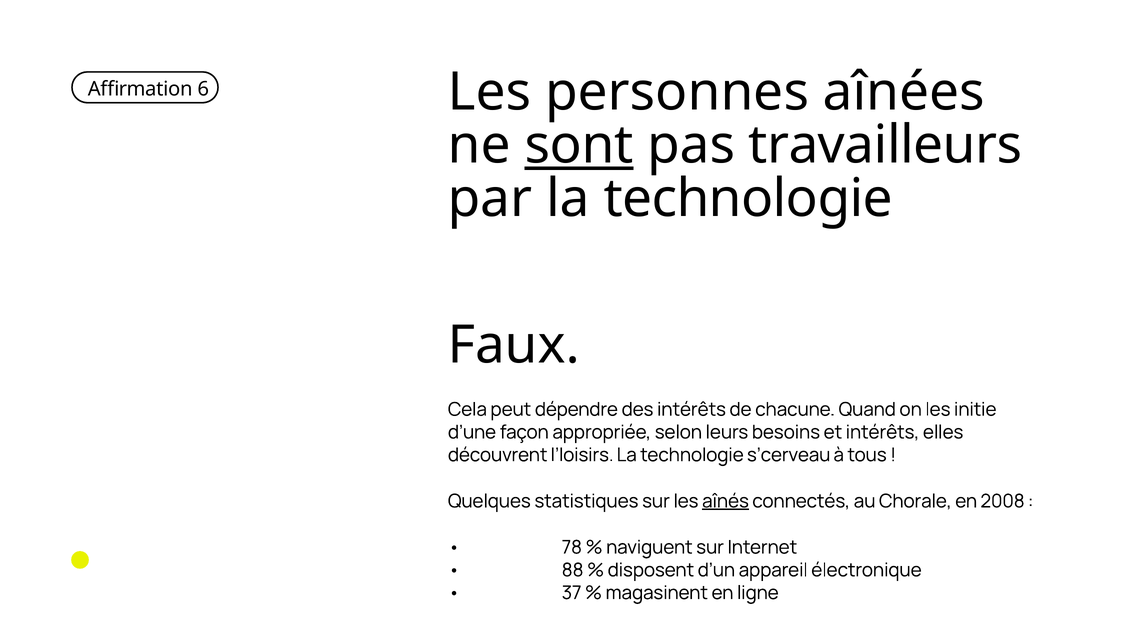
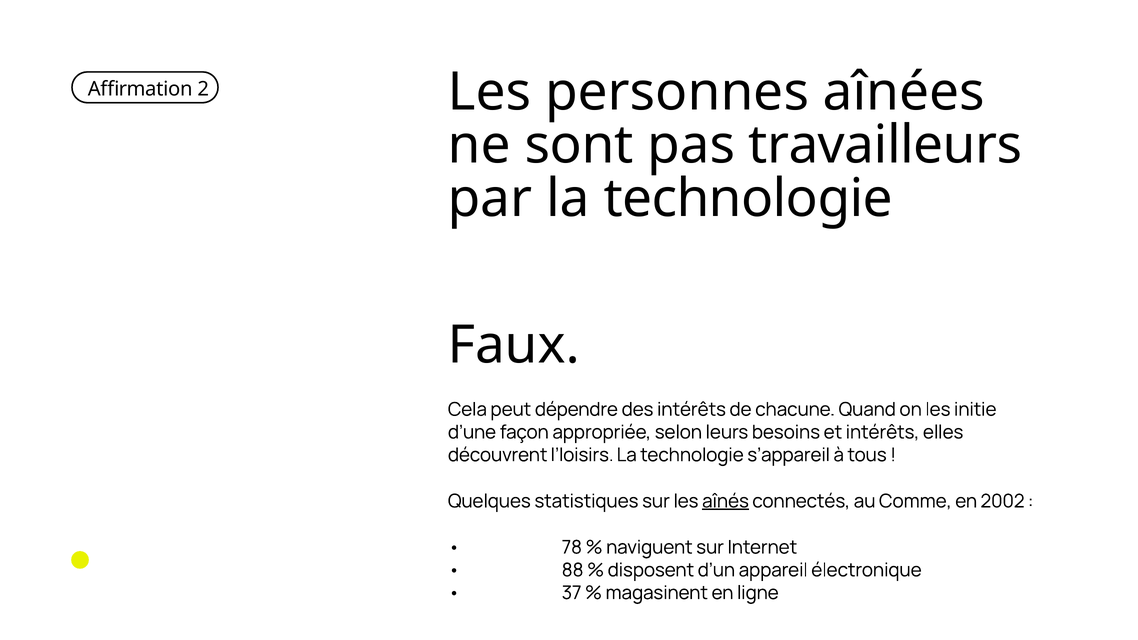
6: 6 -> 2 (203, 89)
sont underline: present -> none (579, 145)
s’cerveau: s’cerveau -> s’appareil (789, 455)
Chorale: Chorale -> Comme (915, 501)
2008: 2008 -> 2002 (1002, 501)
